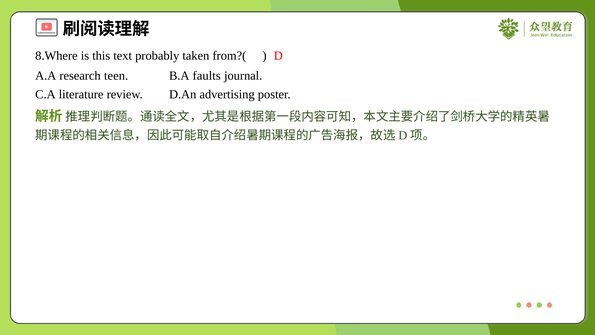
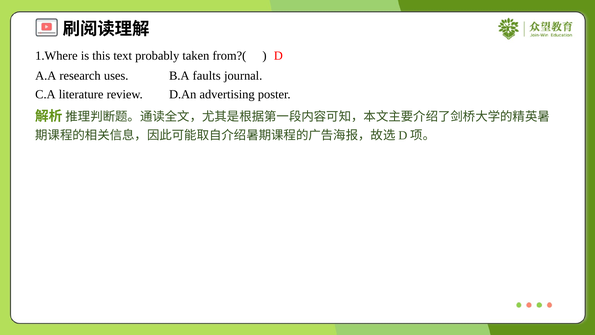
8.Where: 8.Where -> 1.Where (56, 56)
teen: teen -> uses (116, 76)
